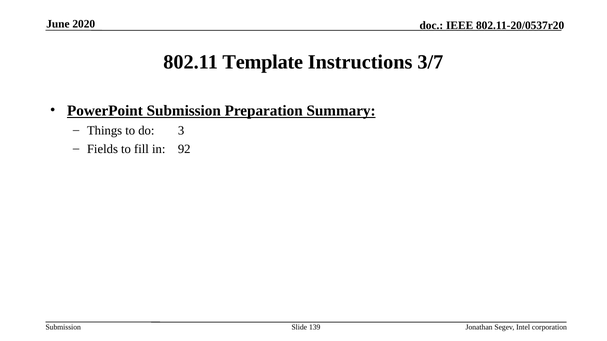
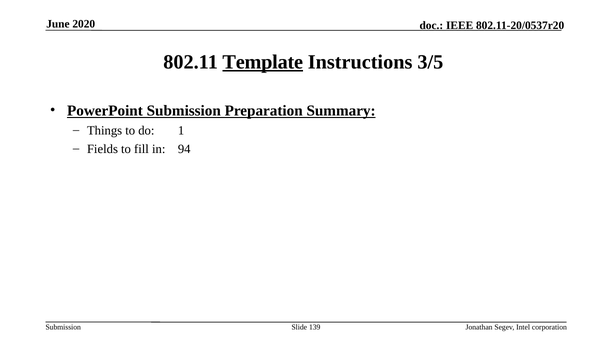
Template underline: none -> present (263, 62)
3/7: 3/7 -> 3/5 (430, 62)
3: 3 -> 1 (181, 131)
92: 92 -> 94 (184, 149)
